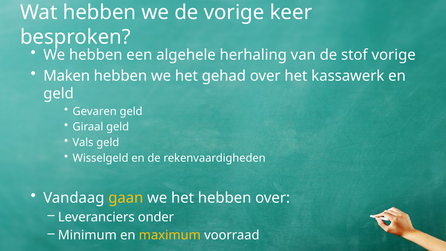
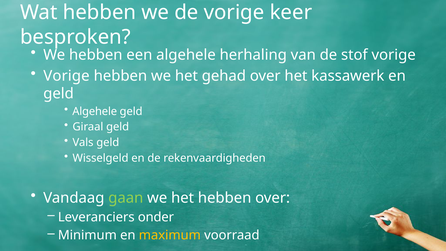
Maken: Maken -> Vorige (66, 76)
Gevaren: Gevaren -> Algehele (95, 111)
gaan colour: yellow -> light green (126, 198)
